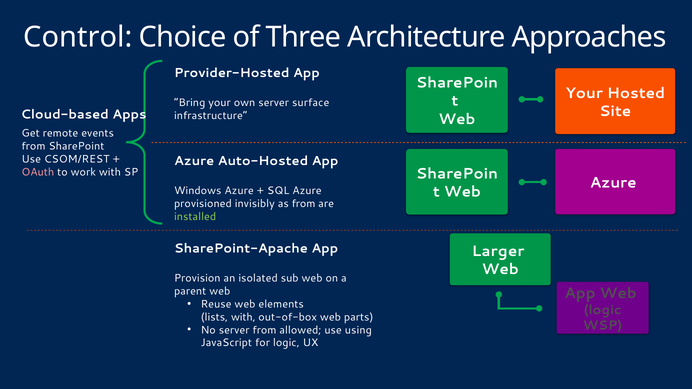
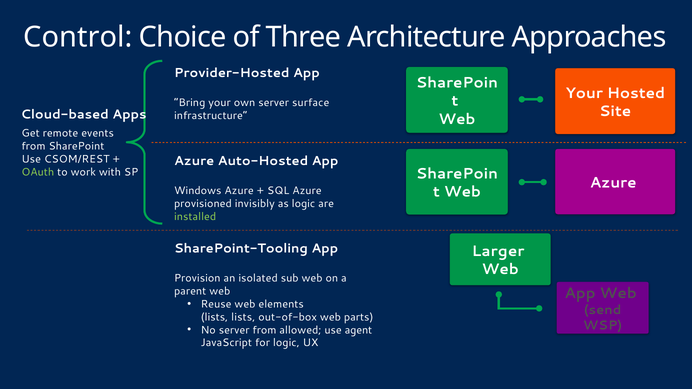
OAuth colour: pink -> light green (38, 172)
as from: from -> logic (303, 204)
SharePoint-Apache: SharePoint-Apache -> SharePoint-Tooling (241, 249)
logic: logic -> send (603, 310)
lists with: with -> lists (243, 317)
using: using -> agent (358, 330)
